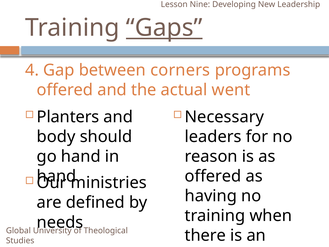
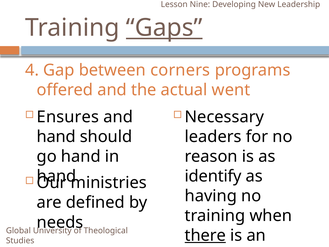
Planters: Planters -> Ensures (68, 117)
body: body -> hand (56, 137)
offered: offered -> identify (213, 176)
there underline: none -> present (205, 235)
